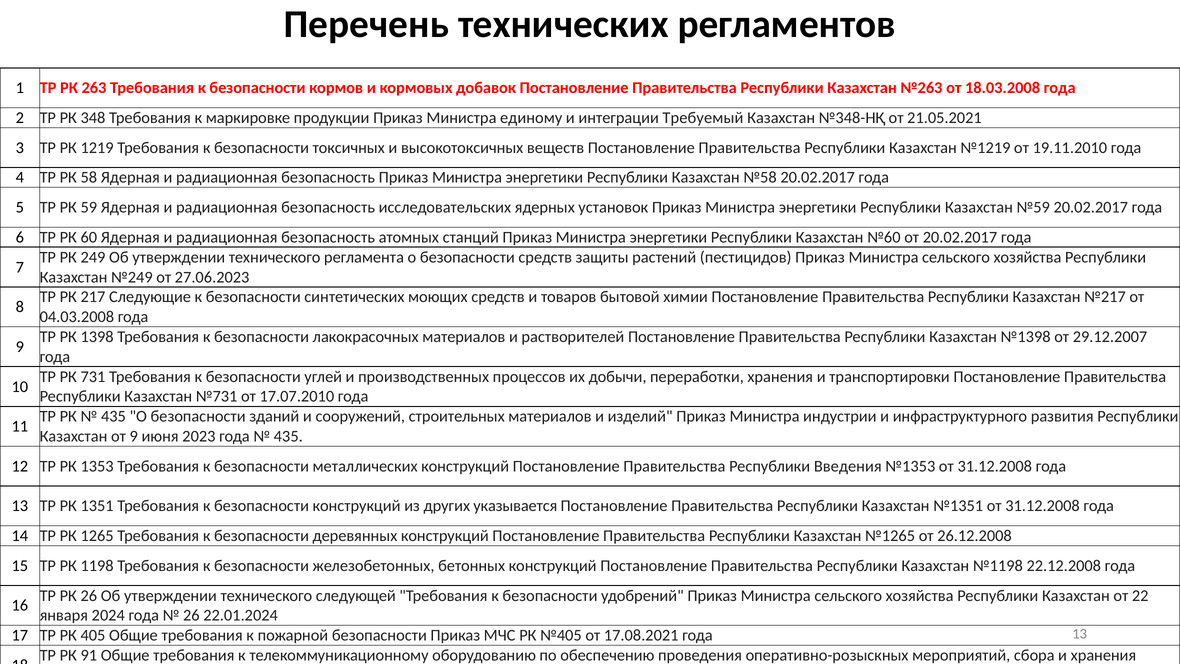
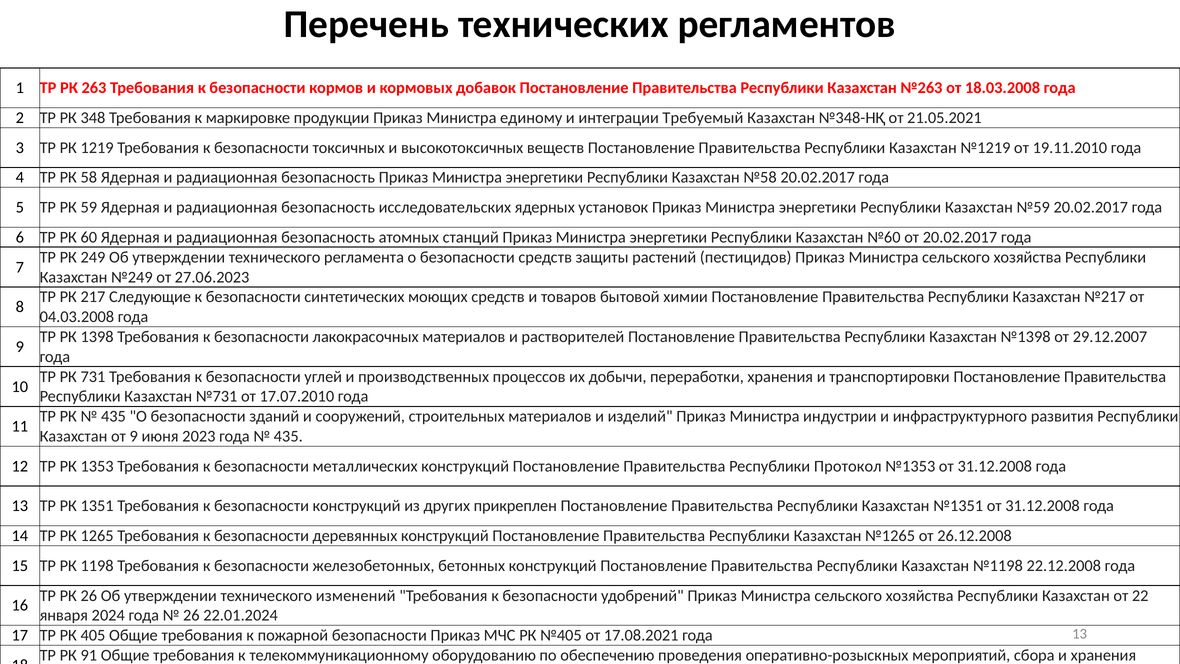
Введения: Введения -> Протокол (848, 466)
указывается: указывается -> прикреплен (515, 506)
следующей: следующей -> изменений (356, 595)
